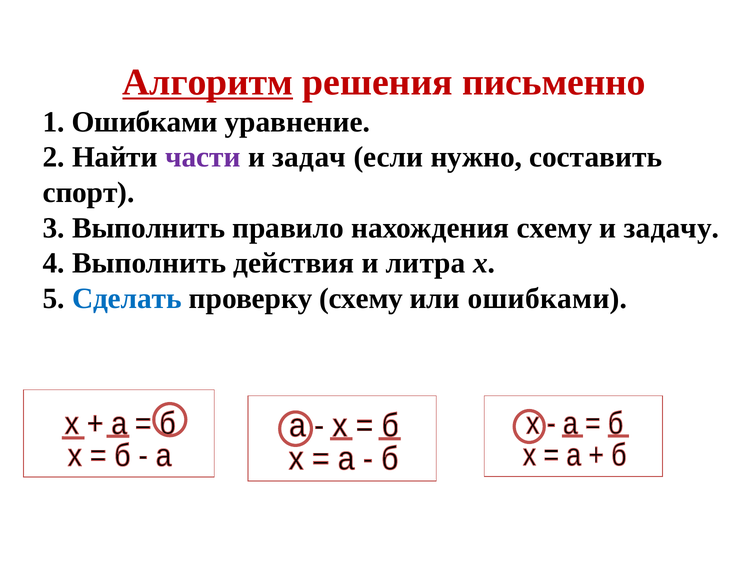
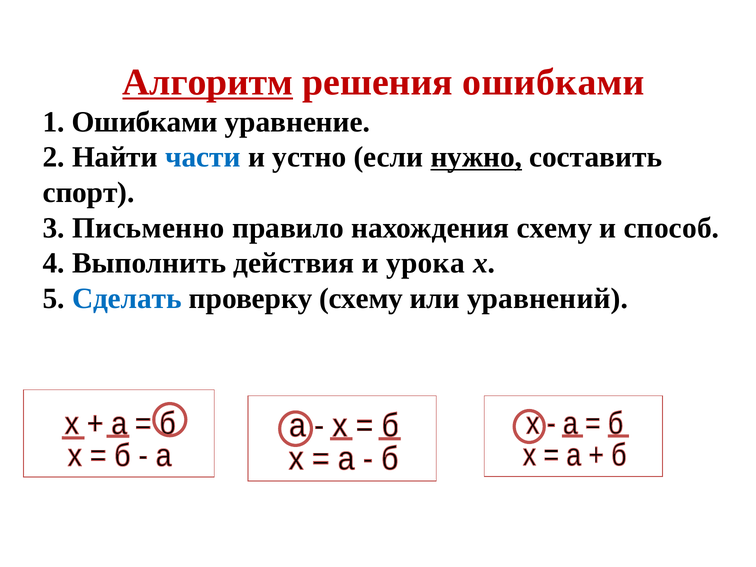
решения письменно: письменно -> ошибками (554, 82)
части colour: purple -> blue (203, 157)
задач: задач -> устно (309, 157)
нужно underline: none -> present (476, 157)
3 Выполнить: Выполнить -> Письменно (148, 228)
задачу: задачу -> способ (672, 228)
литра: литра -> урока (426, 263)
или ошибками: ошибками -> уравнений (548, 298)
